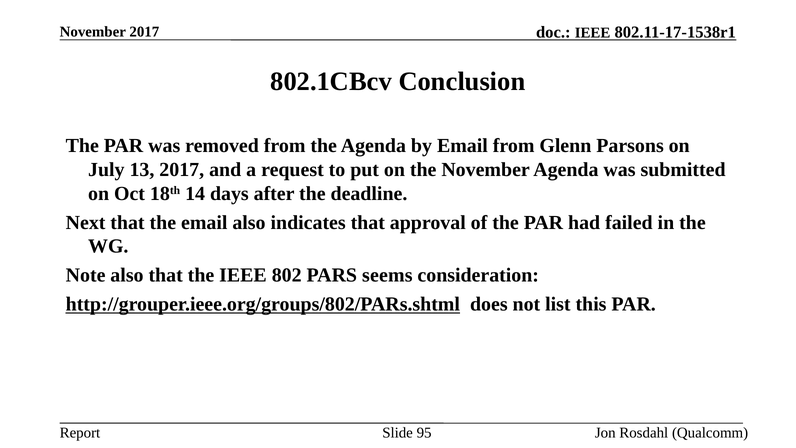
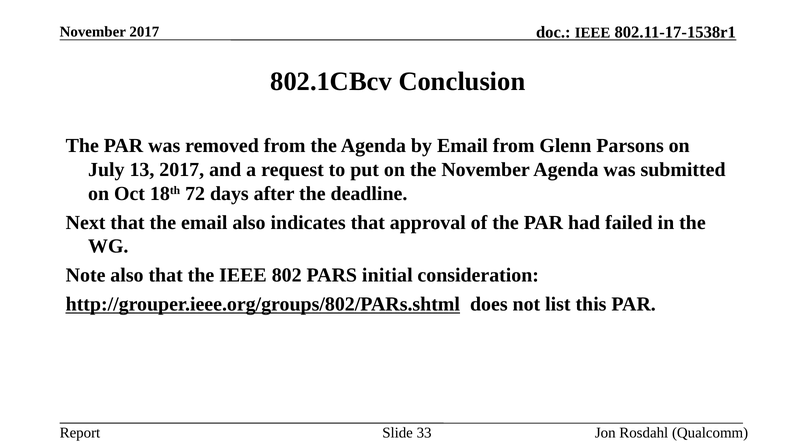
14: 14 -> 72 (195, 193)
seems: seems -> initial (387, 275)
95: 95 -> 33 (424, 433)
